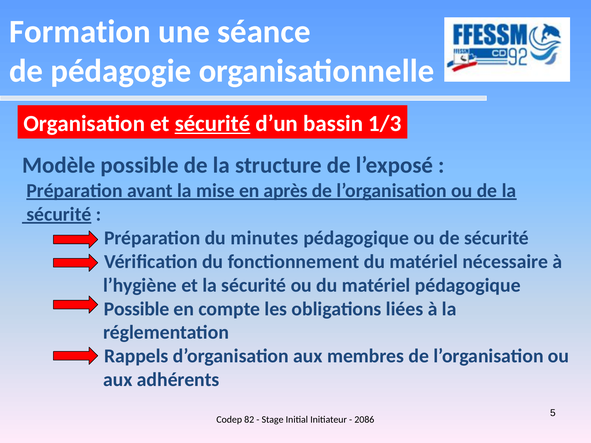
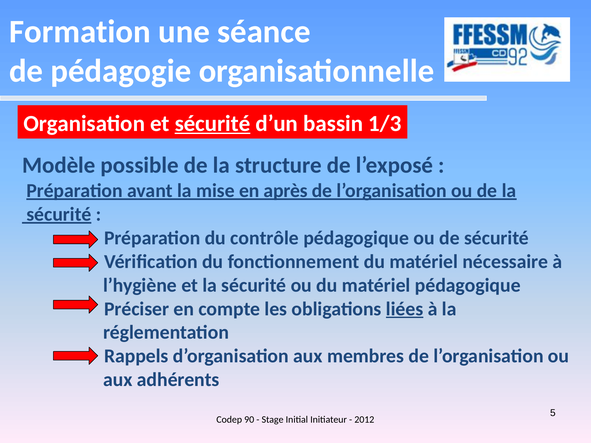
minutes: minutes -> contrôle (265, 238)
Possible: Possible -> Préciser (137, 309)
liées underline: none -> present (405, 309)
82: 82 -> 90 (249, 420)
2086: 2086 -> 2012 (364, 420)
